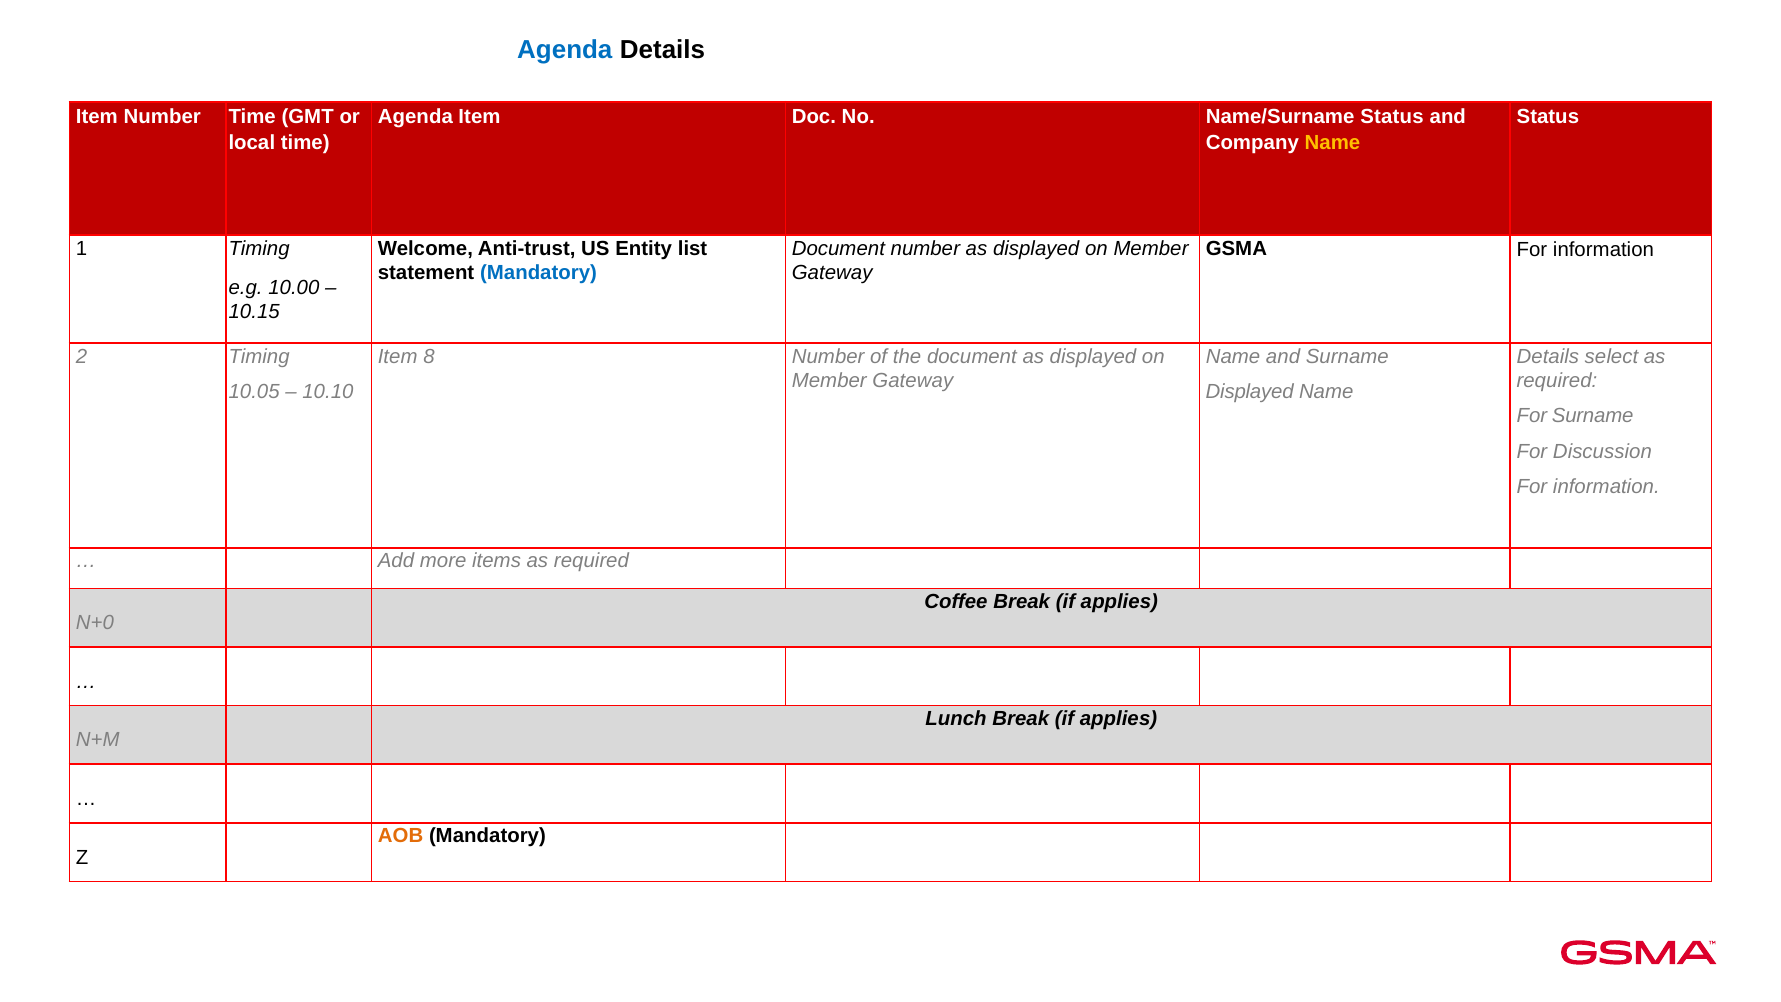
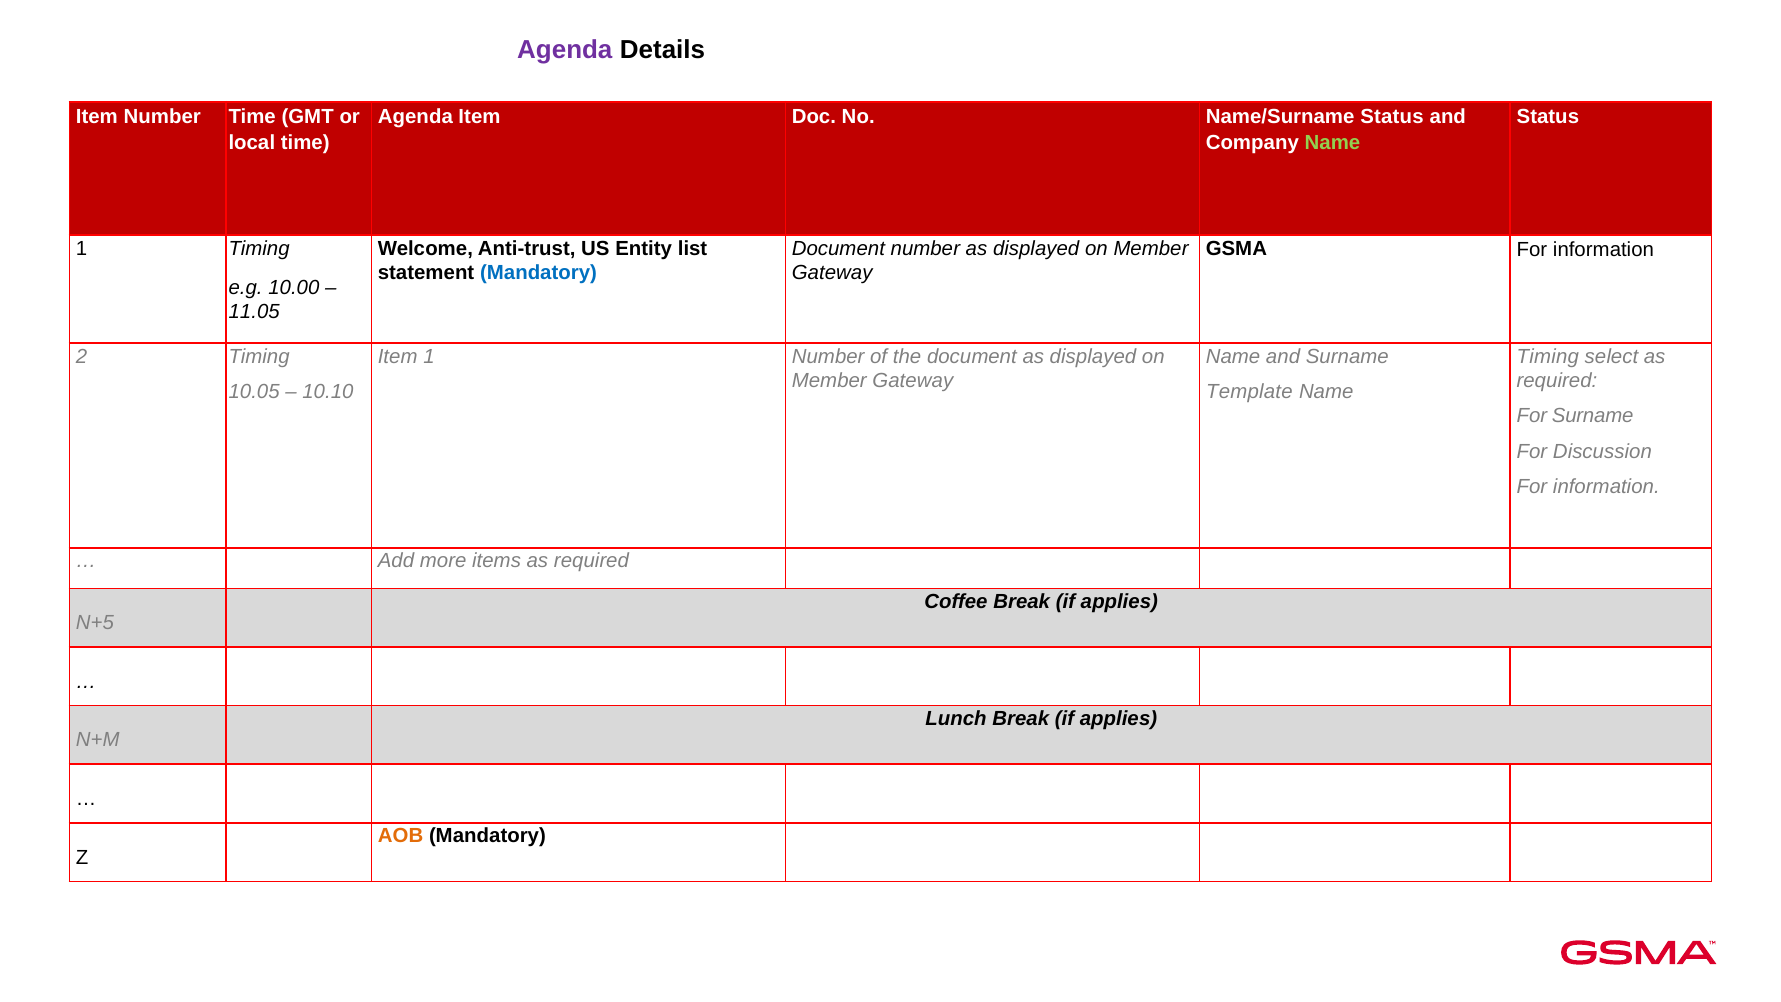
Agenda colour: blue -> purple (565, 50)
Name colour: yellow -> light green (1332, 143)
10.15: 10.15 -> 11.05 (254, 312)
Item 8: 8 -> 1 (429, 356)
Details: Details -> Timing (1548, 356)
Displayed: Displayed -> Template (1249, 392)
N+0: N+0 -> N+5 (95, 623)
